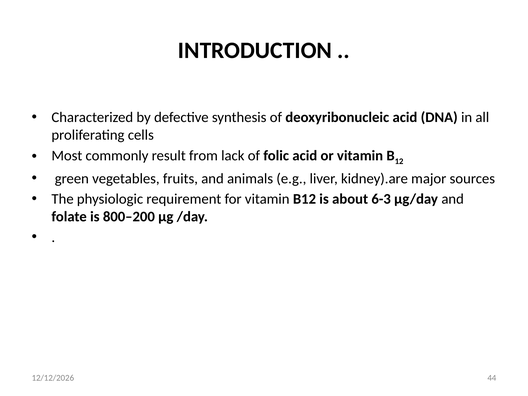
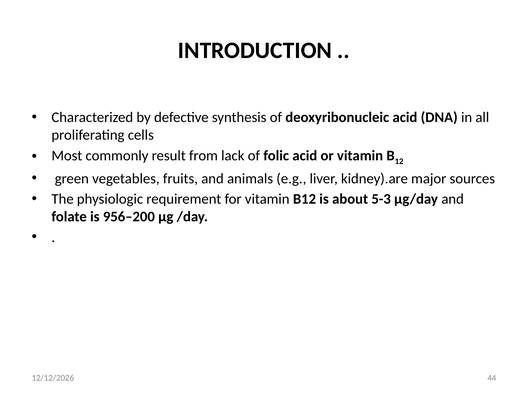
6-3: 6-3 -> 5-3 (381, 199)
800–200: 800–200 -> 956–200 (129, 217)
